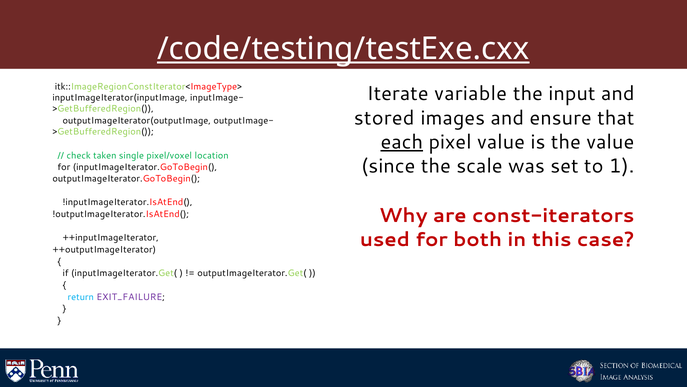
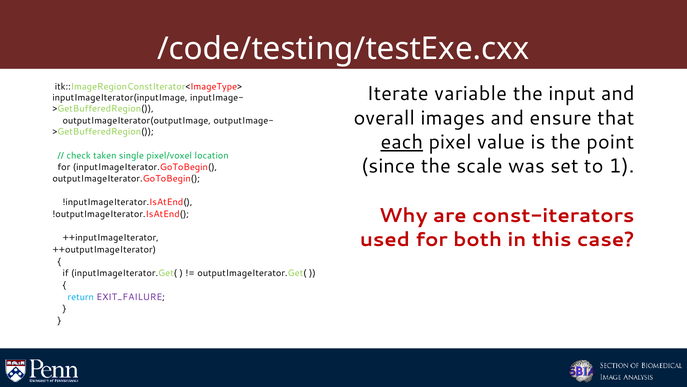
/code/testing/testExe.cxx underline: present -> none (343, 49)
stored: stored -> overall (384, 118)
the value: value -> point (610, 142)
